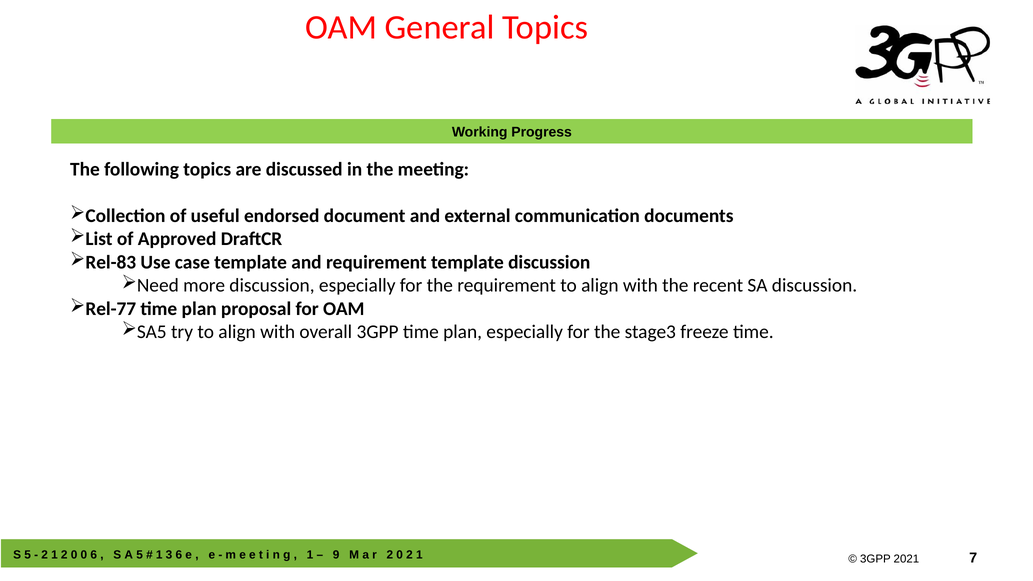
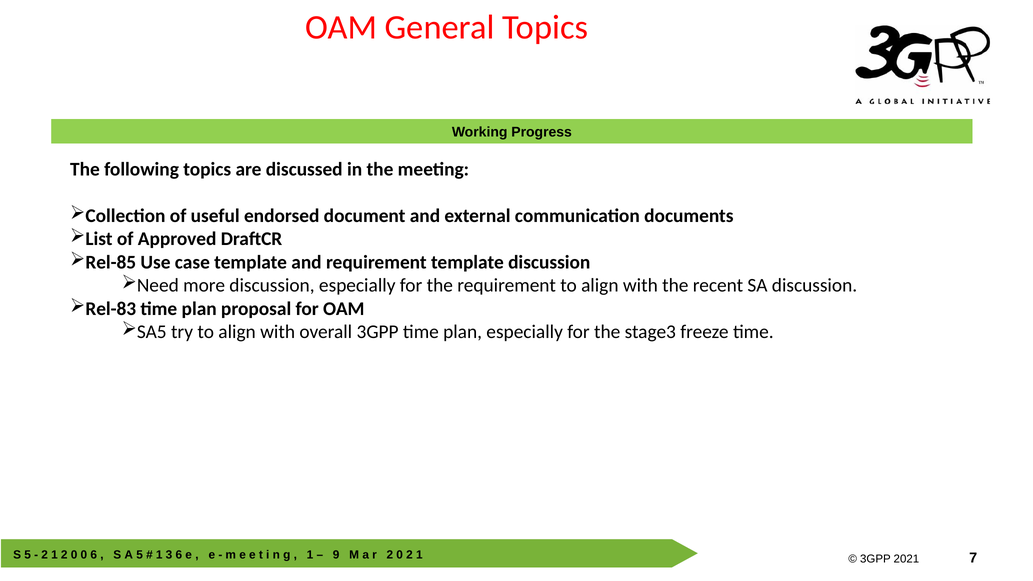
Rel-83: Rel-83 -> Rel-85 (111, 262)
Rel-77: Rel-77 -> Rel-83 (111, 309)
